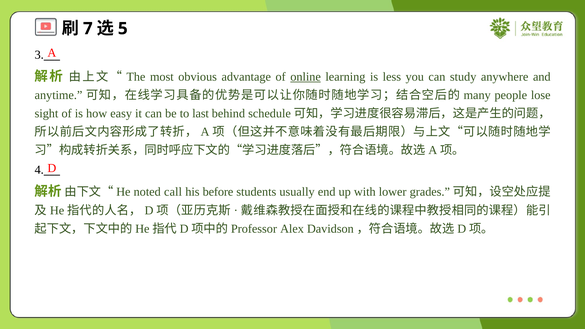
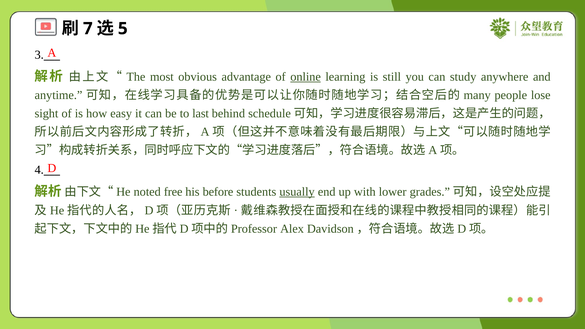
less: less -> still (392, 77)
call: call -> free (173, 192)
usually underline: none -> present (297, 192)
